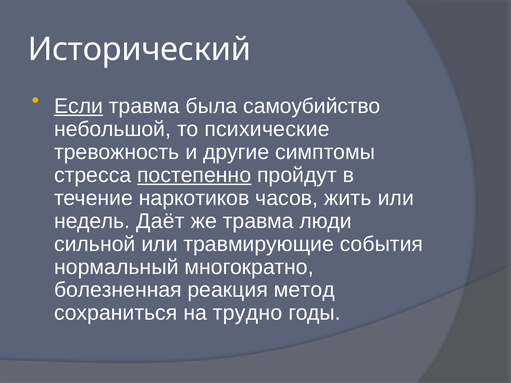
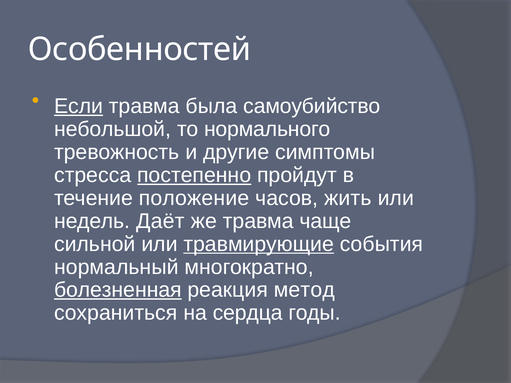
Исторический: Исторический -> Особенностей (139, 50)
психические: психические -> нормального (267, 129)
наркотиков: наркотиков -> положение (194, 198)
люди: люди -> чаще (326, 221)
травмирующие underline: none -> present (259, 244)
болезненная underline: none -> present (118, 290)
трудно: трудно -> сердца (248, 313)
